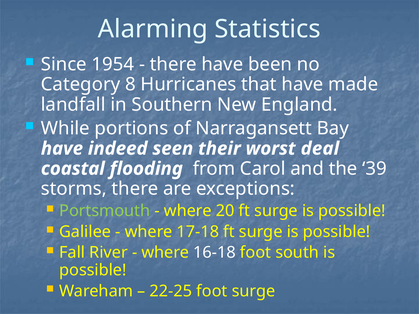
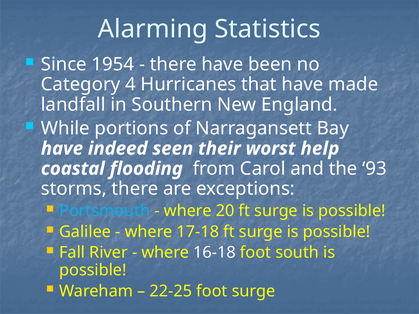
8: 8 -> 4 (130, 85)
deal: deal -> help (320, 149)
39: 39 -> 93 (375, 169)
Portsmouth colour: light green -> light blue (105, 211)
